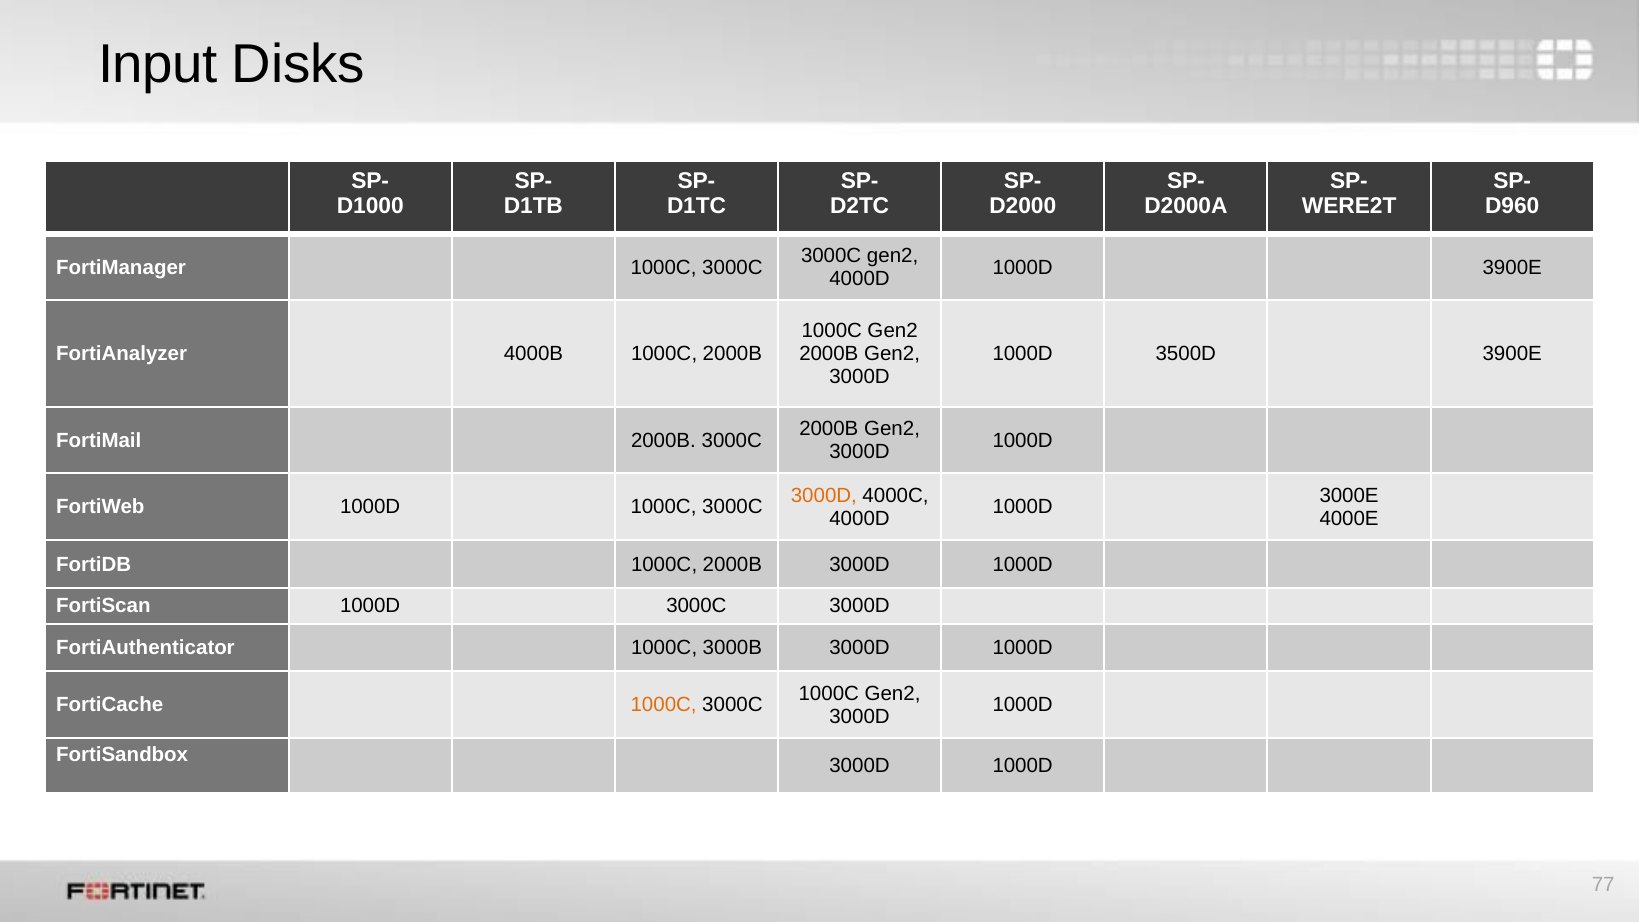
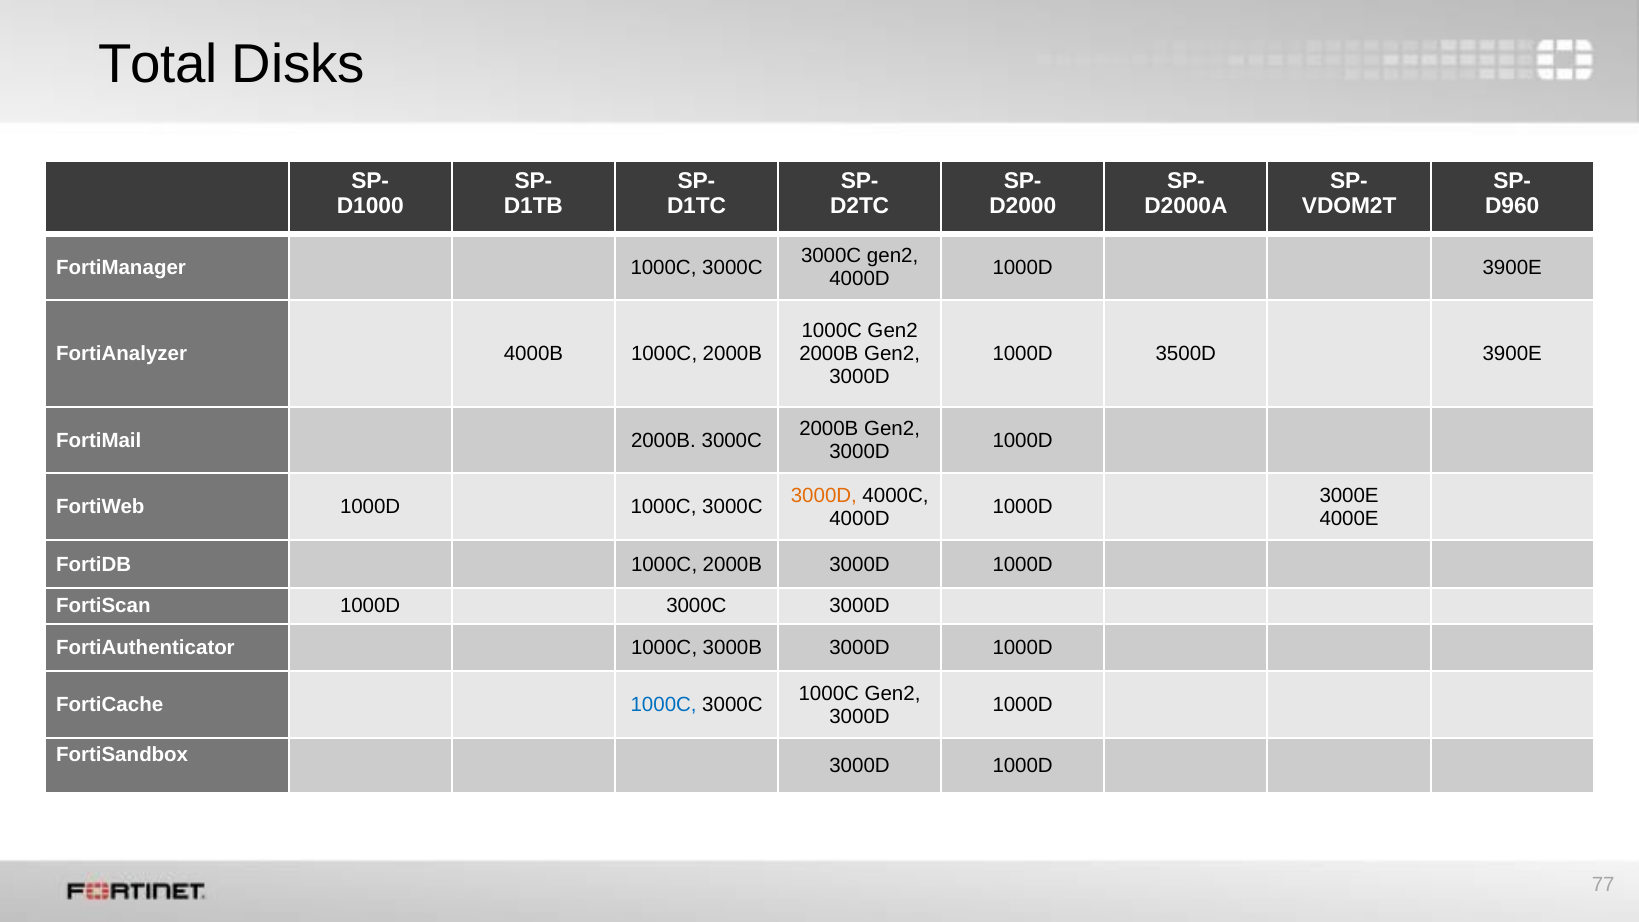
Input: Input -> Total (158, 64)
WERE2T: WERE2T -> VDOM2T (1349, 206)
1000C colour: orange -> blue (664, 705)
